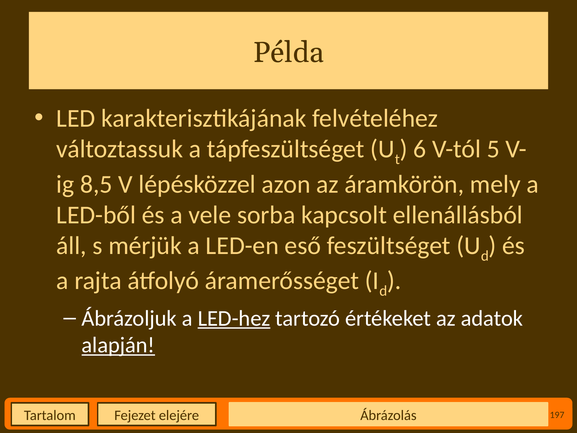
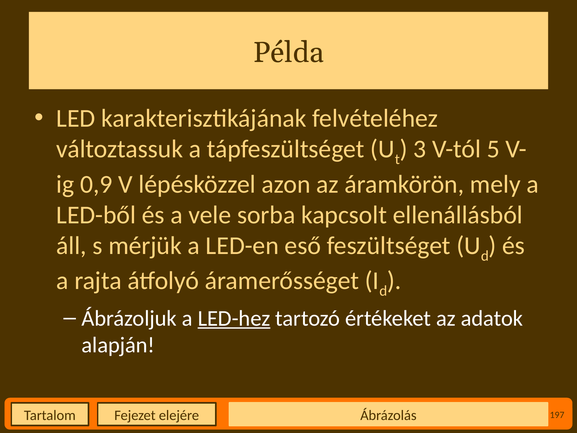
6: 6 -> 3 (420, 149)
8,5: 8,5 -> 0,9 (96, 184)
alapján underline: present -> none (118, 345)
